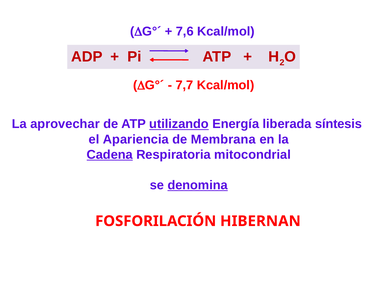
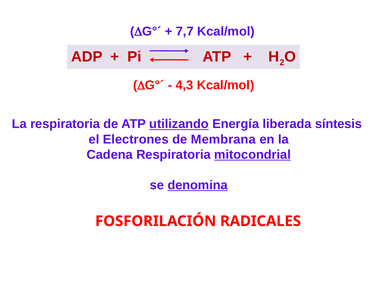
7,6: 7,6 -> 7,7 (185, 31)
7,7: 7,7 -> 4,3 (184, 85)
La aprovechar: aprovechar -> respiratoria (65, 124)
Apariencia: Apariencia -> Electrones (136, 139)
Cadena underline: present -> none (110, 155)
mitocondrial underline: none -> present (253, 155)
HIBERNAN: HIBERNAN -> RADICALES (261, 221)
